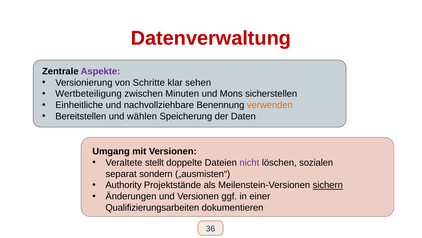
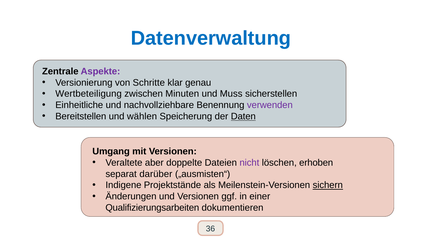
Datenverwaltung colour: red -> blue (211, 38)
sehen: sehen -> genau (198, 82)
Mons: Mons -> Muss (231, 94)
verwenden colour: orange -> purple (270, 105)
Daten underline: none -> present (243, 116)
stellt: stellt -> aber (154, 162)
sozialen: sozialen -> erhoben (316, 162)
sondern: sondern -> darüber (156, 173)
Authority: Authority -> Indigene (123, 185)
